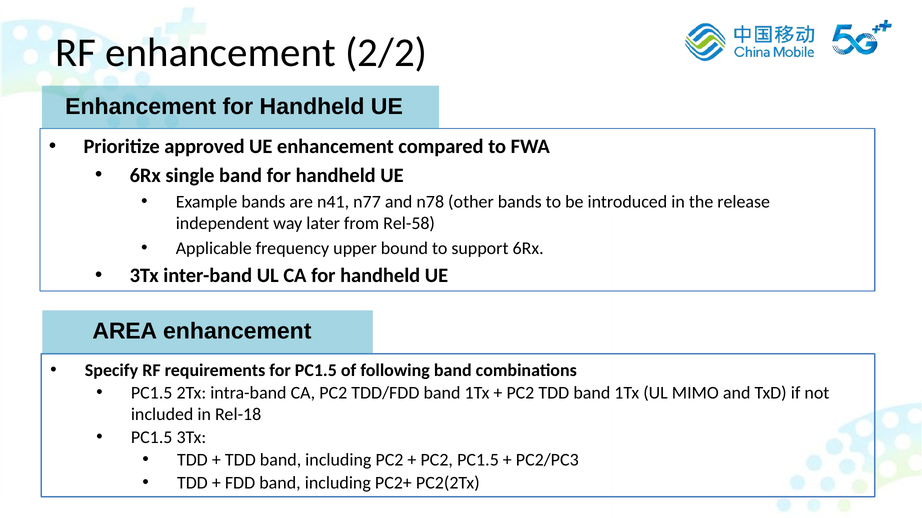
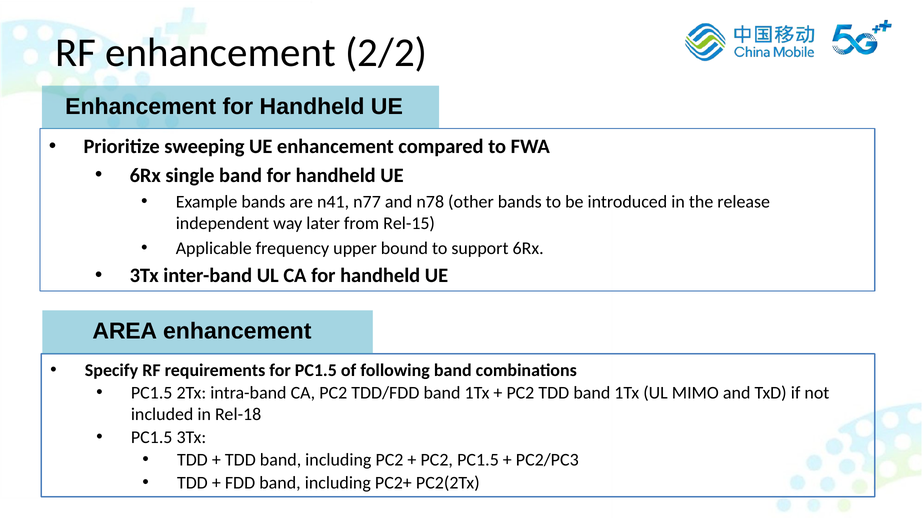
approved: approved -> sweeping (204, 147)
Rel-58: Rel-58 -> Rel-15 (409, 223)
